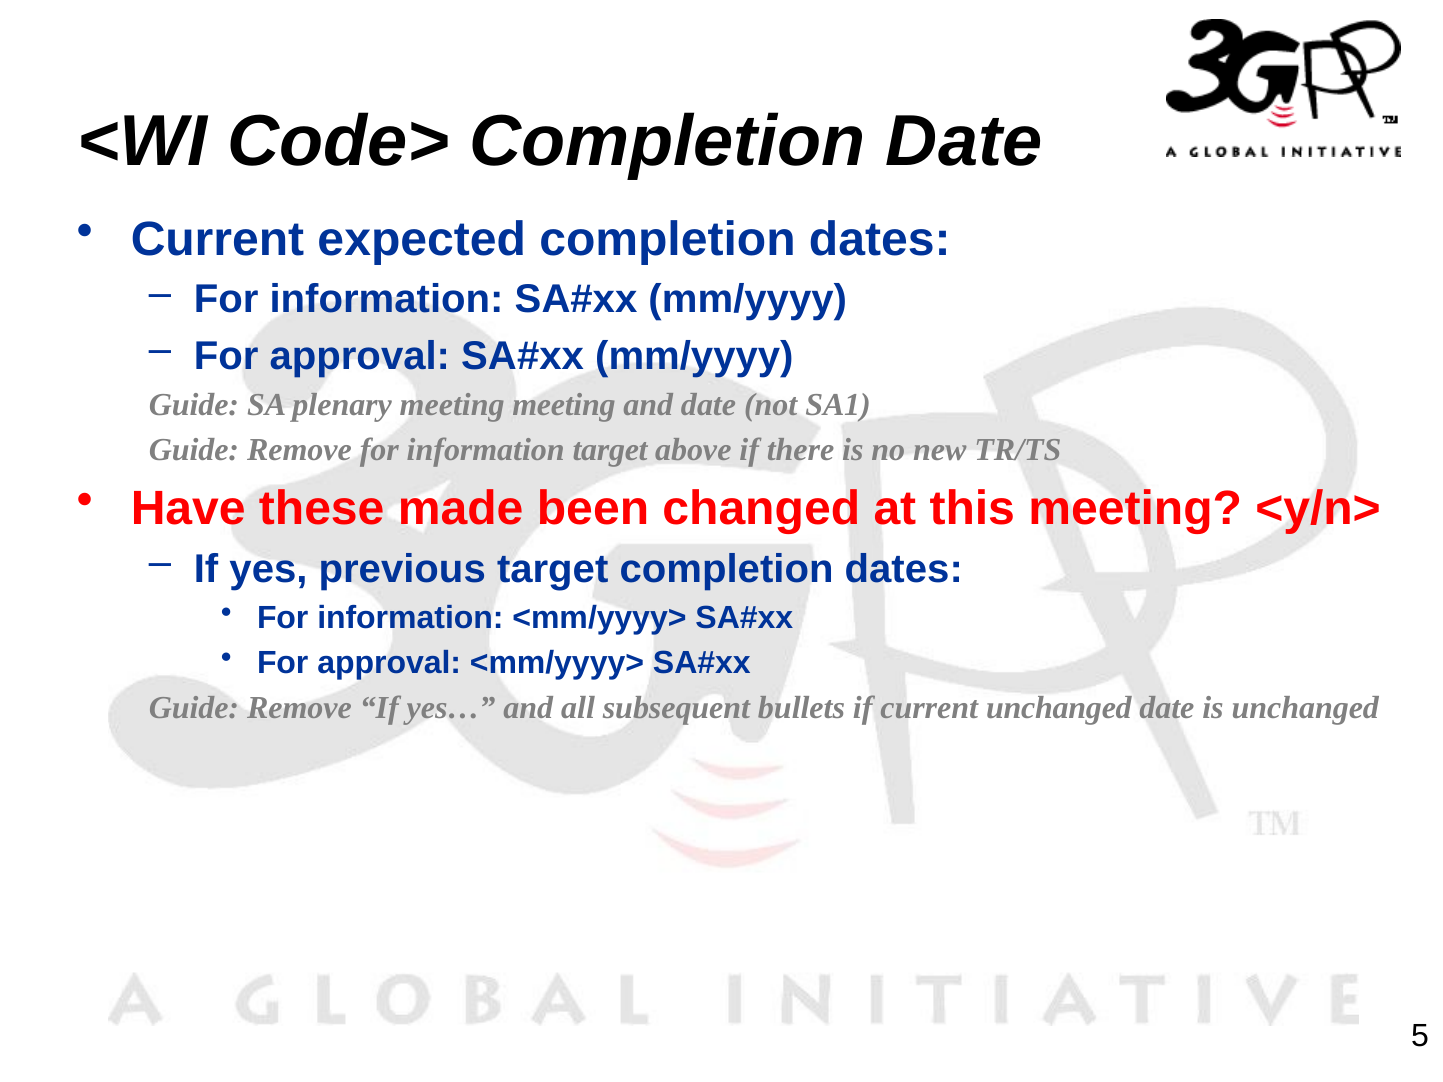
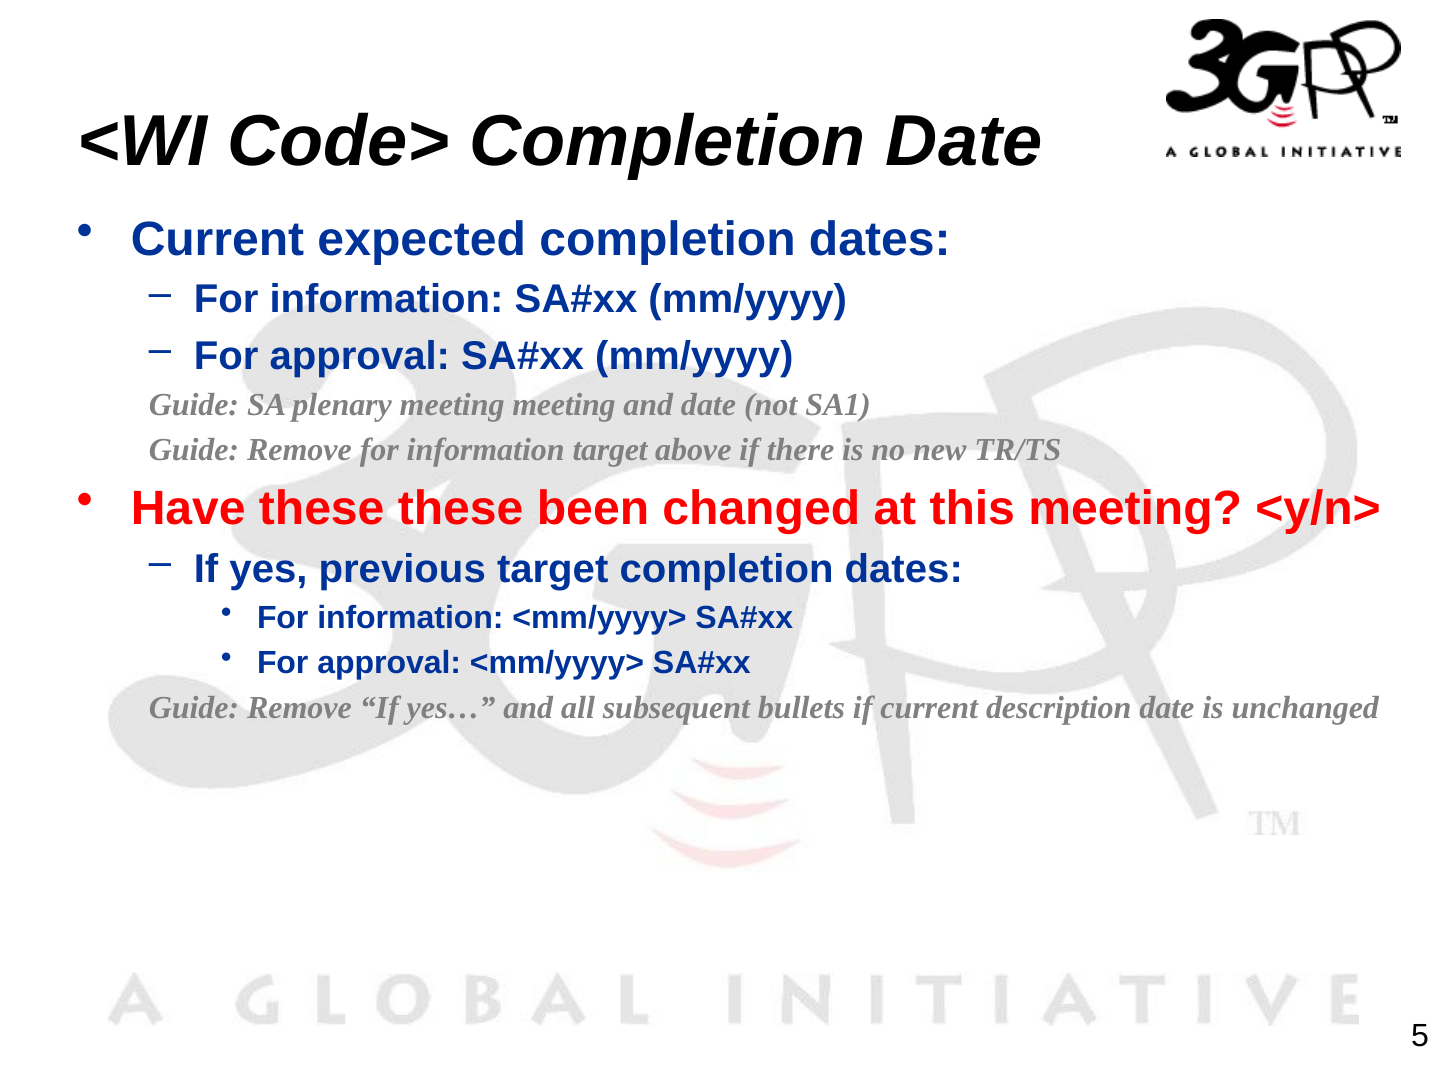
these made: made -> these (461, 509)
current unchanged: unchanged -> description (1059, 708)
